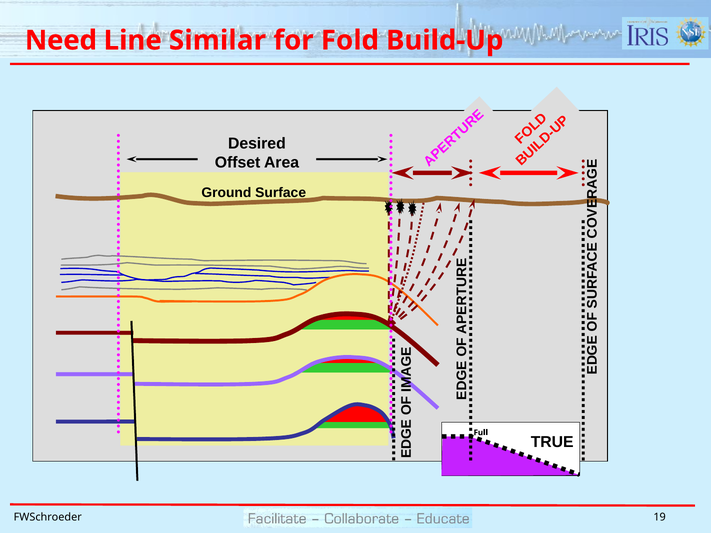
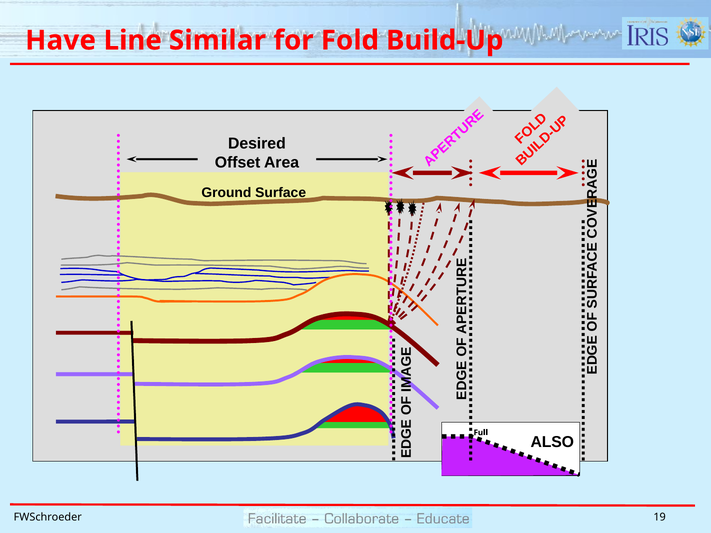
Need: Need -> Have (61, 40)
TRUE: TRUE -> ALSO (552, 442)
